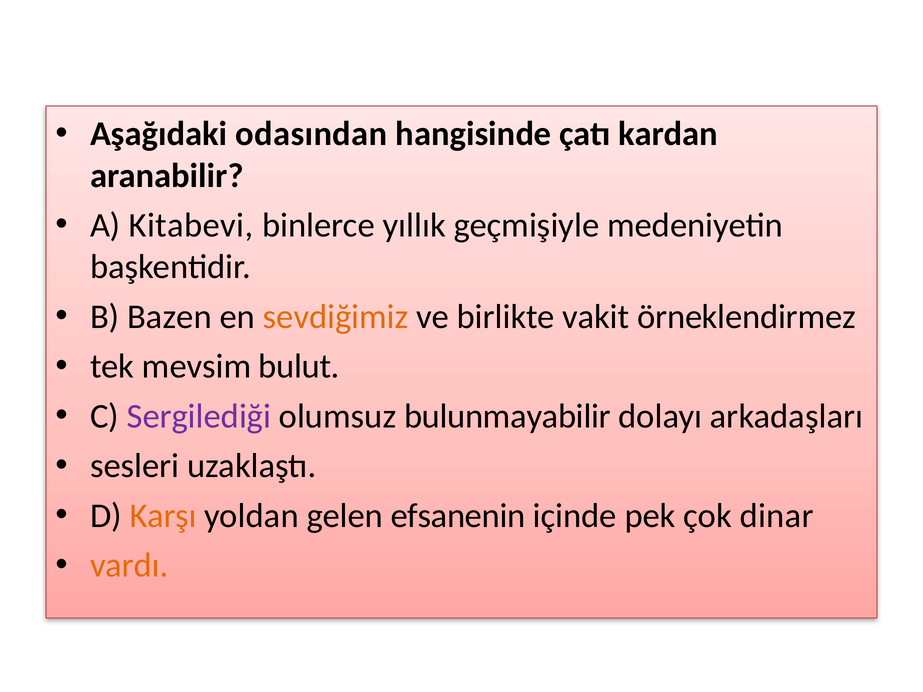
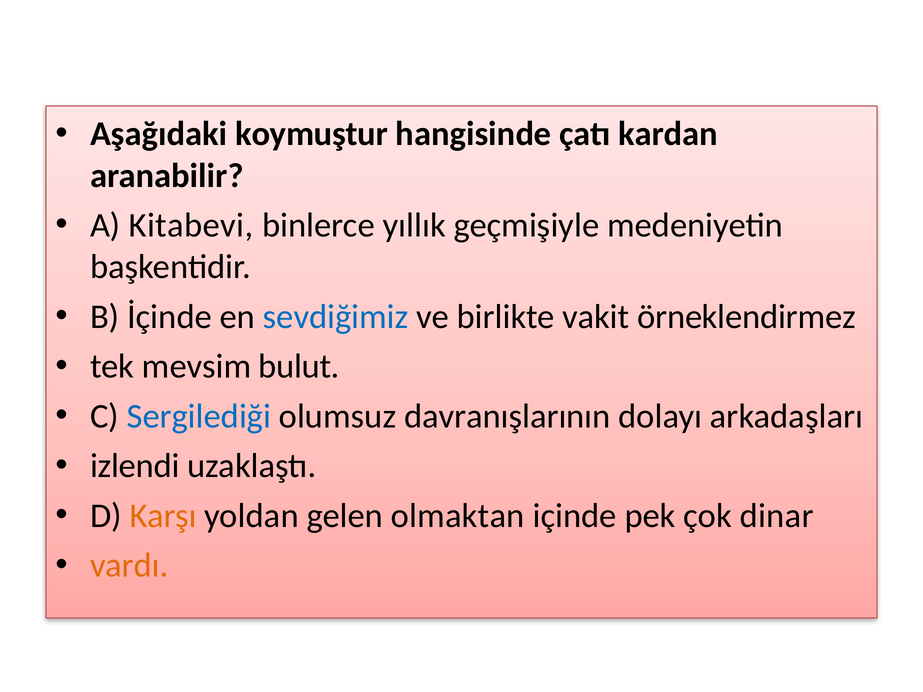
odasından: odasından -> koymuştur (312, 134)
Bazen: Bazen -> İçinde (170, 317)
sevdiğimiz colour: orange -> blue (336, 317)
Sergilediği colour: purple -> blue (199, 416)
bulunmayabilir: bulunmayabilir -> davranışlarının (507, 416)
sesleri: sesleri -> izlendi (135, 466)
efsanenin: efsanenin -> olmaktan (458, 516)
